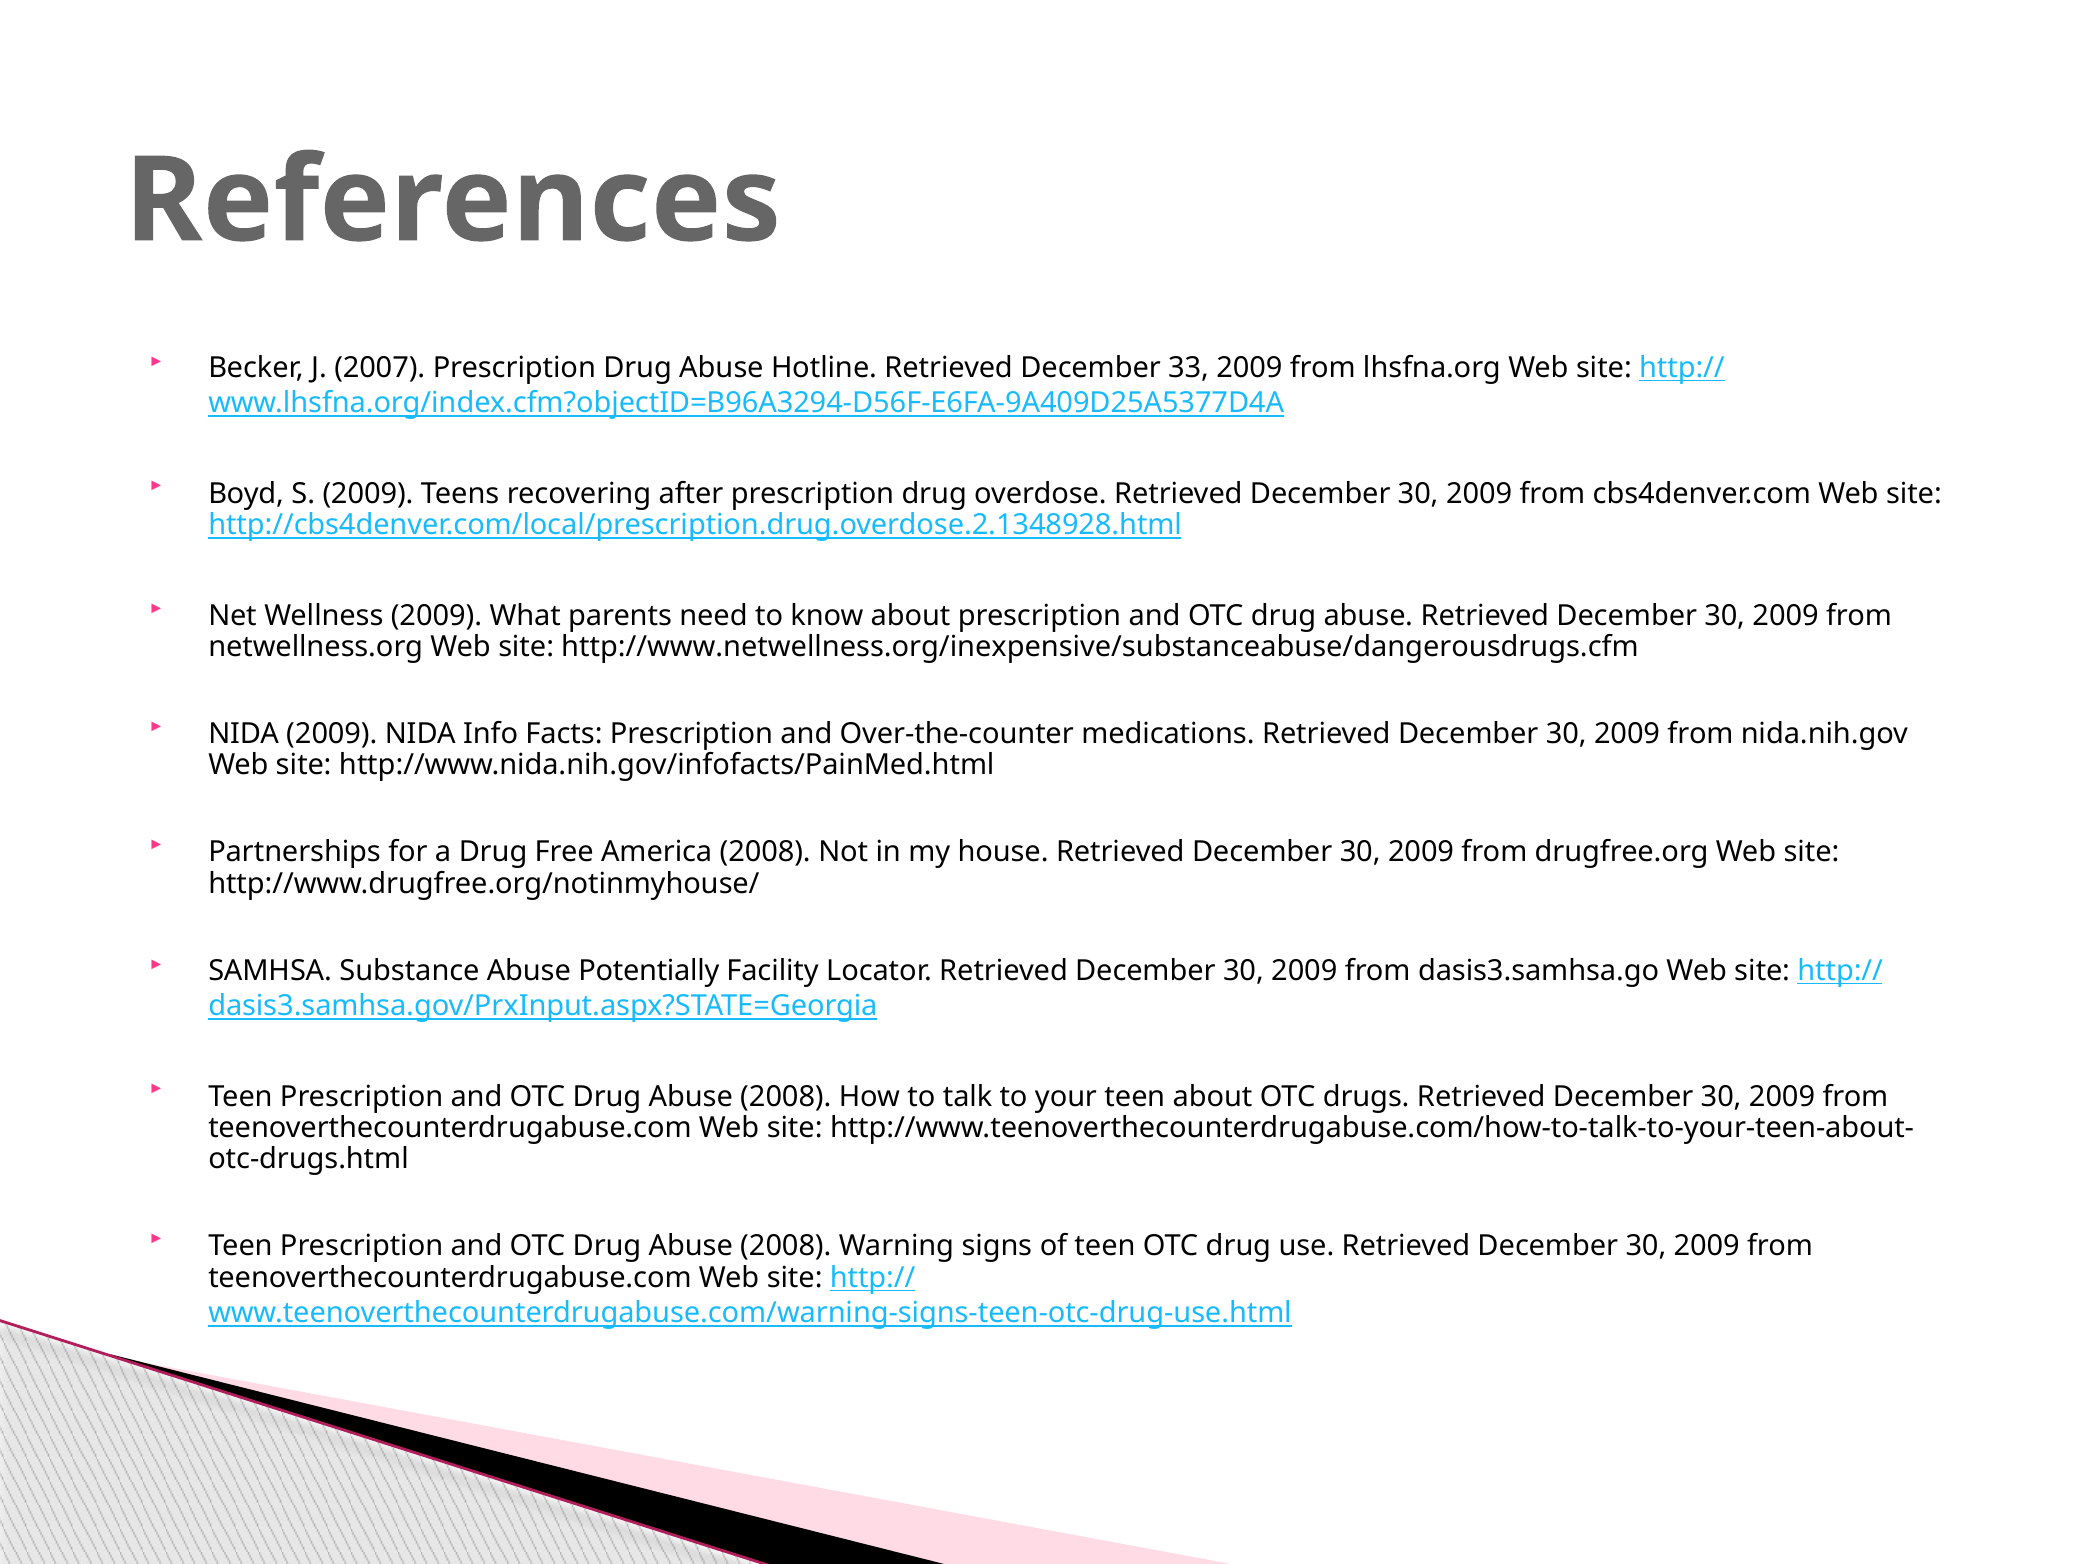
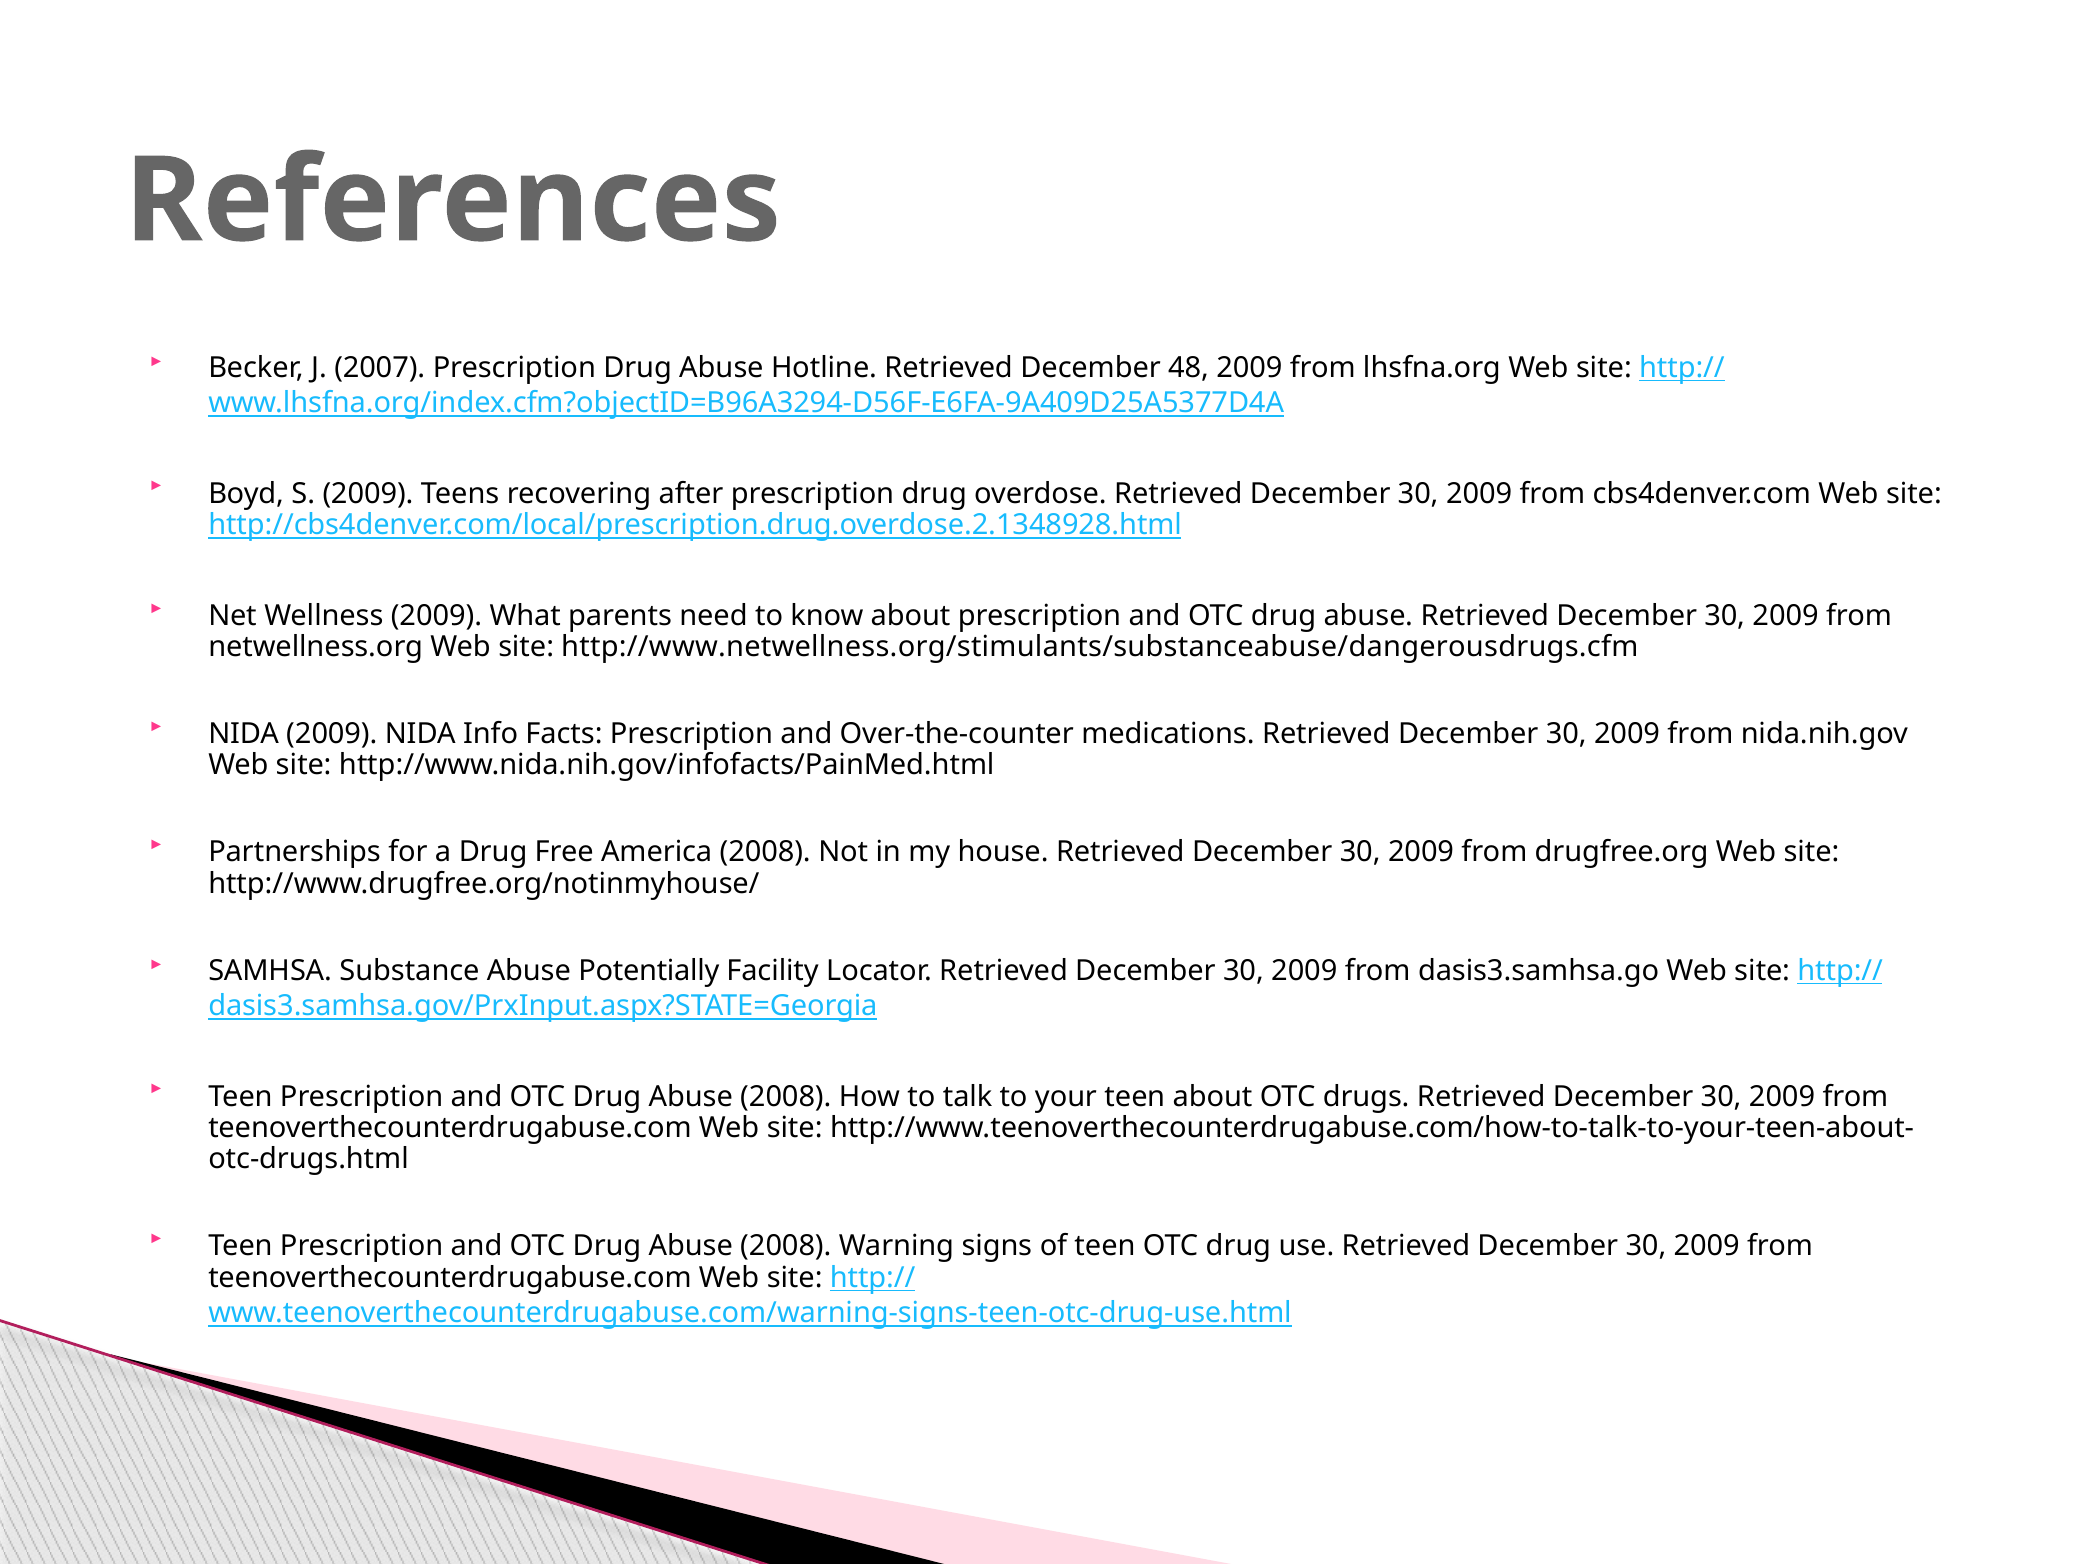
33: 33 -> 48 (1188, 368)
http://www.netwellness.org/inexpensive/substanceabuse/dangerousdrugs.cfm: http://www.netwellness.org/inexpensive/substanceabuse/dangerousdrugs.cfm -> http://www.netwellness.org/stimulants/substanceabuse/dangerousdrugs.cfm (1100, 647)
